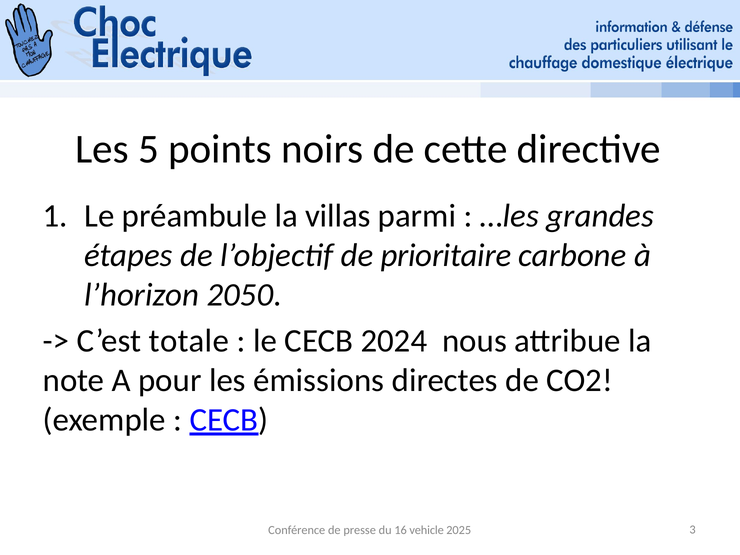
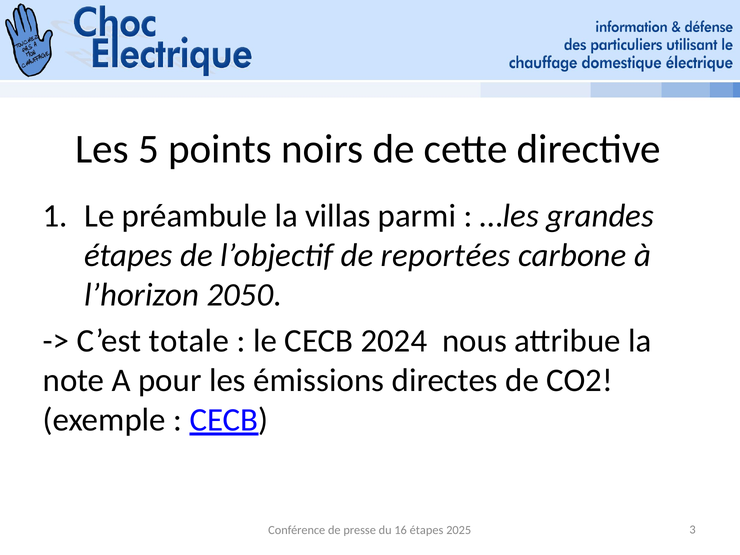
prioritaire: prioritaire -> reportées (446, 255)
16 vehicle: vehicle -> étapes (427, 530)
